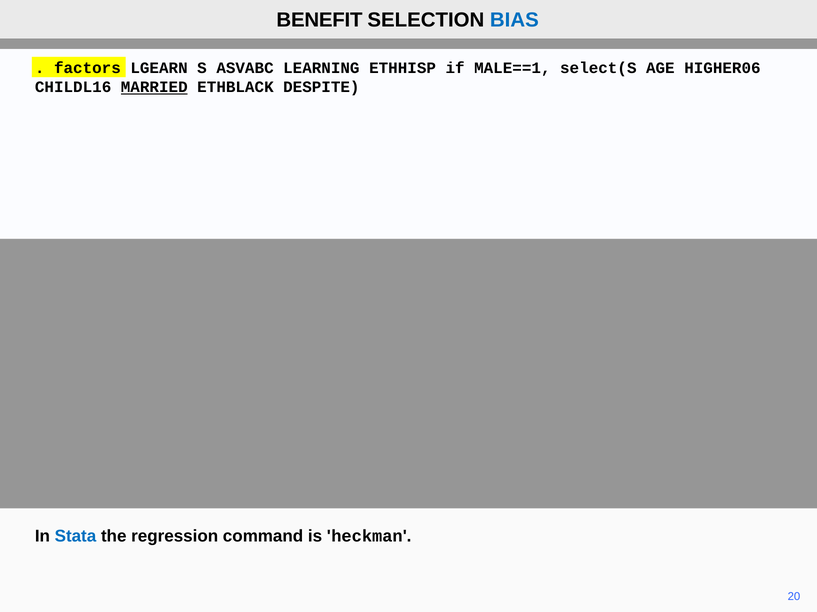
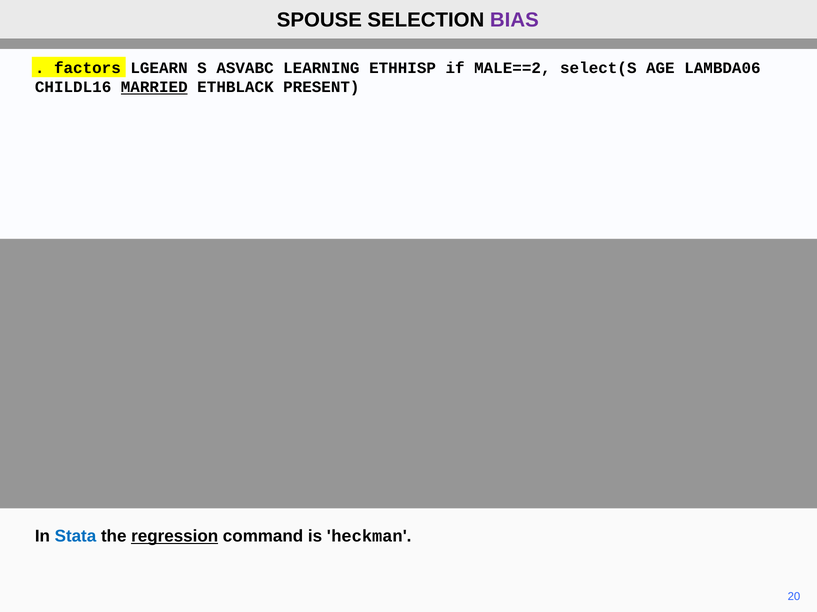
BENEFIT: BENEFIT -> SPOUSE (319, 20)
BIAS colour: blue -> purple (514, 20)
MALE==1: MALE==1 -> MALE==2 (512, 68)
HIGHER06: HIGHER06 -> LAMBDA06 (722, 68)
DESPITE: DESPITE -> PRESENT (321, 87)
regression underline: none -> present (175, 537)
